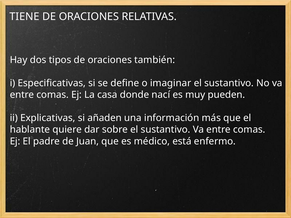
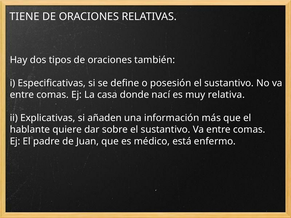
imaginar: imaginar -> posesión (171, 83)
pueden: pueden -> relativa (226, 95)
